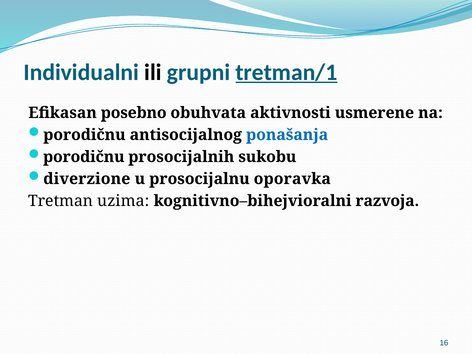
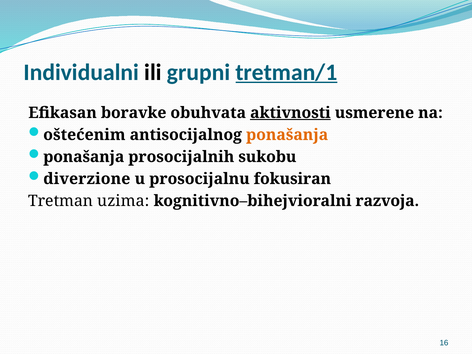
posebno: posebno -> boravke (134, 113)
aktivnosti underline: none -> present (290, 113)
porodičnu: porodičnu -> oštećenim (84, 135)
ponašanja colour: blue -> orange (287, 135)
porodičnu: porodičnu -> ponašanja (84, 157)
oporavka: oporavka -> fokusiran (292, 179)
